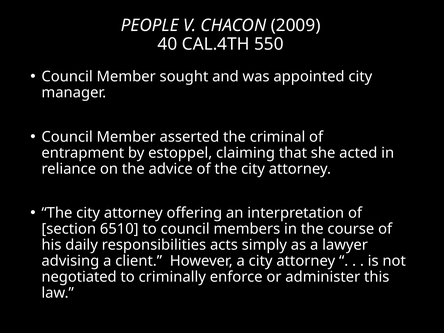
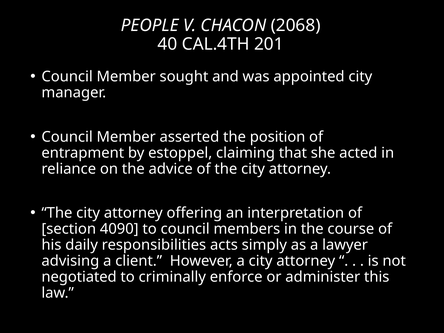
2009: 2009 -> 2068 (296, 26)
550: 550 -> 201 (269, 44)
criminal: criminal -> position (278, 137)
6510: 6510 -> 4090 (119, 229)
